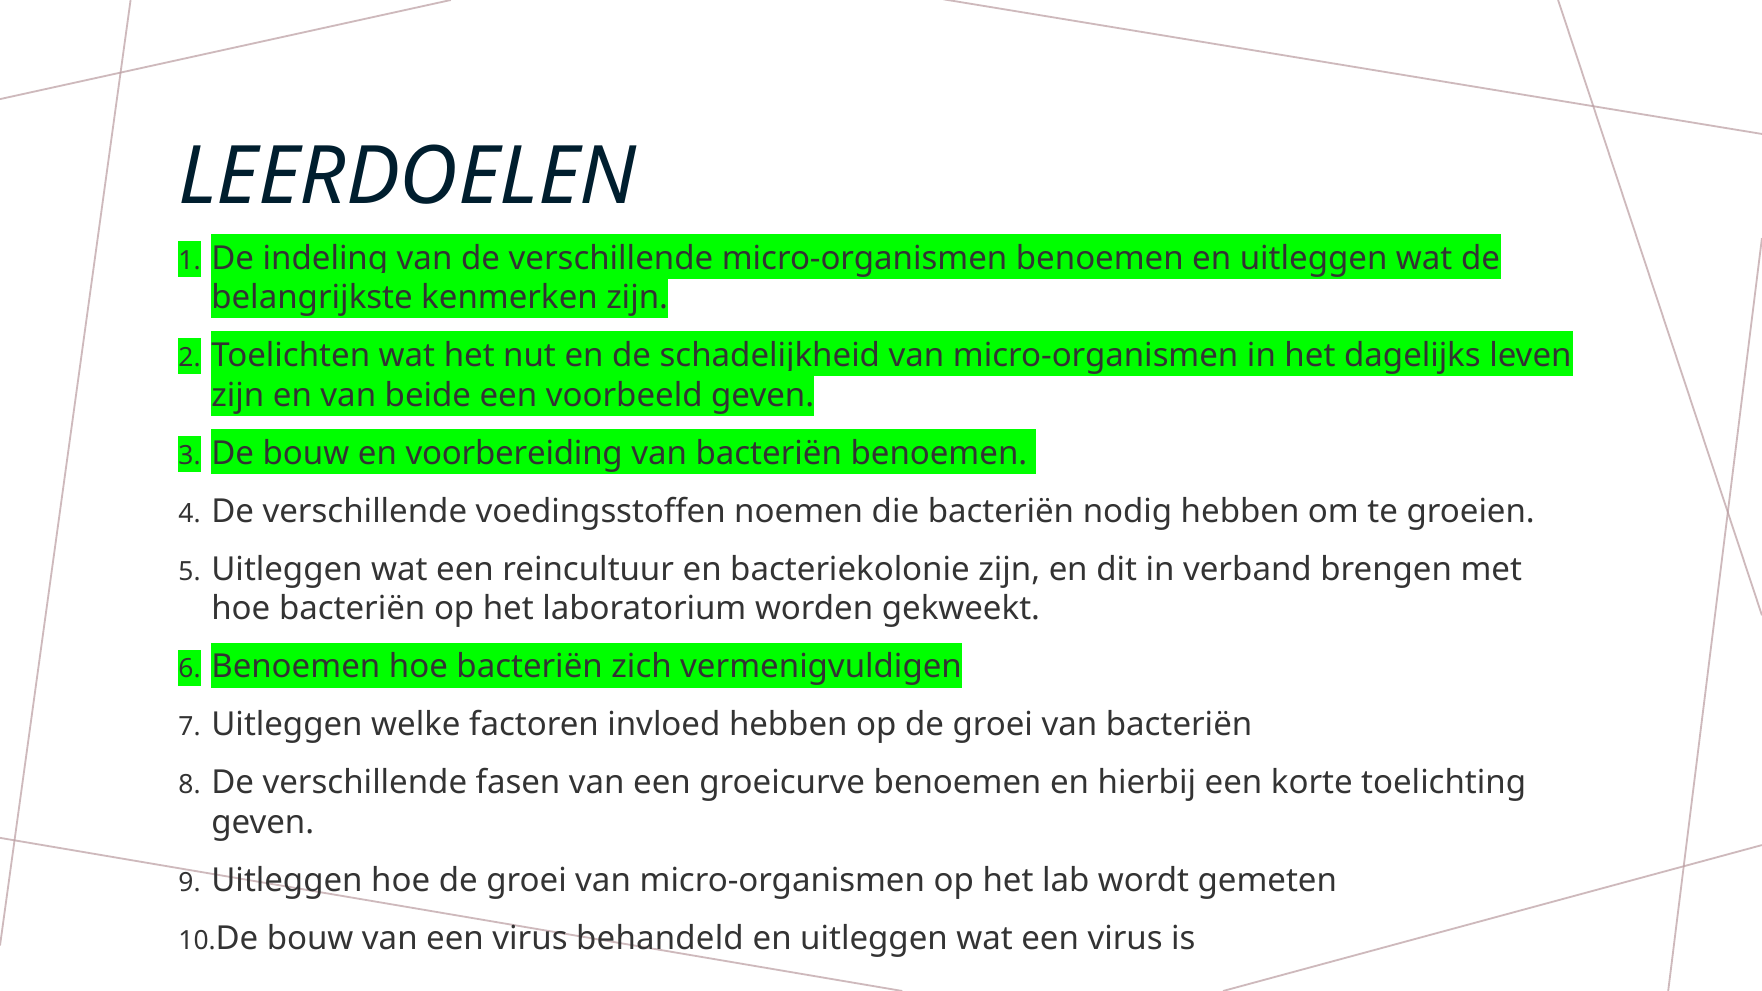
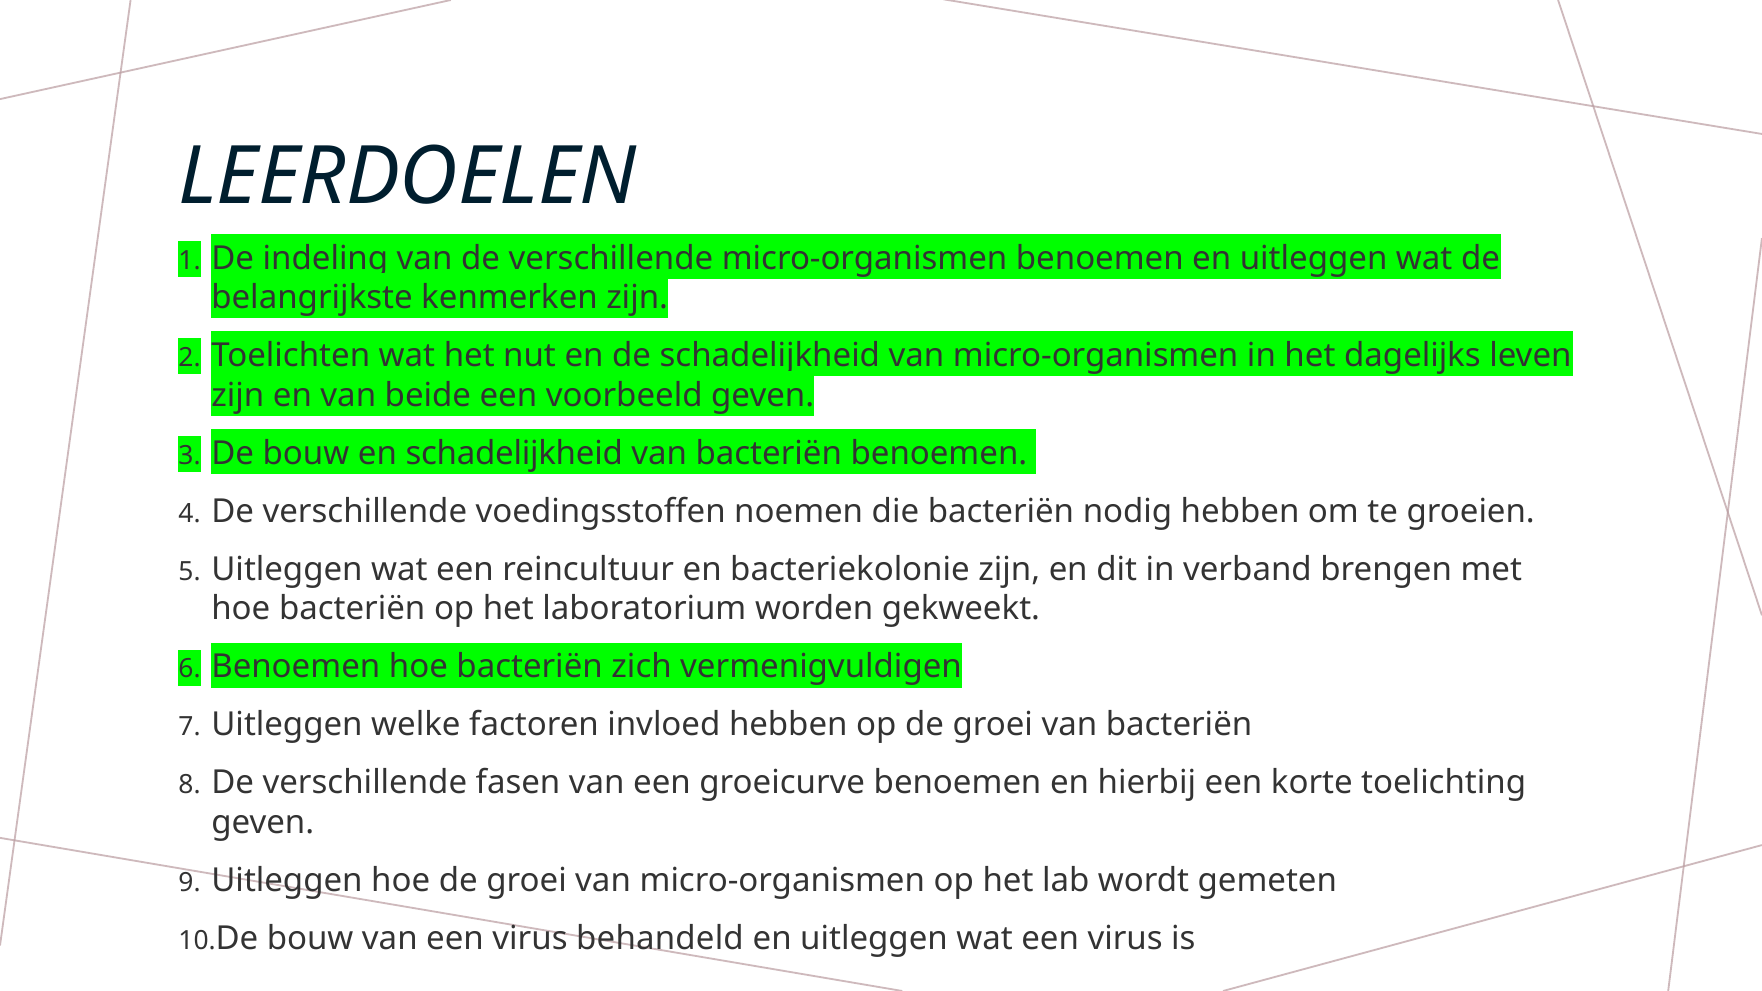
en voorbereiding: voorbereiding -> schadelijkheid (514, 453)
